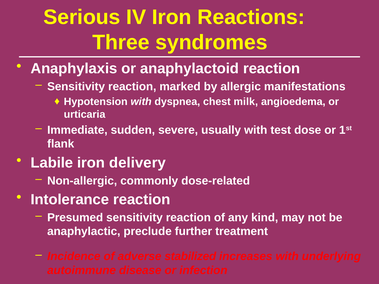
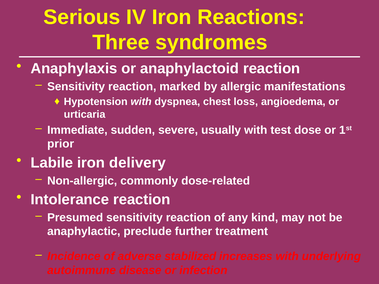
milk: milk -> loss (246, 102)
flank: flank -> prior (61, 144)
